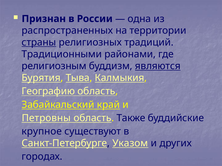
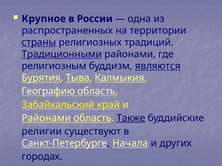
Признан: Признан -> Крупное (44, 19)
Традиционными underline: none -> present (62, 54)
Петровны: Петровны -> Районами (46, 118)
Также underline: none -> present (131, 118)
крупное: крупное -> религии (42, 132)
Указом: Указом -> Начала (130, 144)
